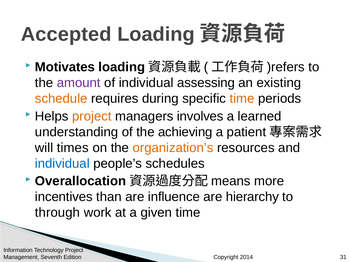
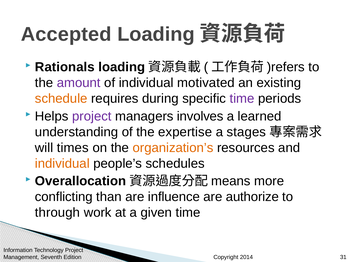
Motivates: Motivates -> Rationals (65, 67)
assessing: assessing -> motivated (206, 83)
time colour: orange -> purple (242, 99)
project colour: orange -> purple (92, 116)
achieving: achieving -> expertise (185, 132)
patient: patient -> stages (246, 132)
individual colour: blue -> orange (62, 164)
incentives: incentives -> conflicting (64, 197)
hierarchy: hierarchy -> authorize (252, 197)
